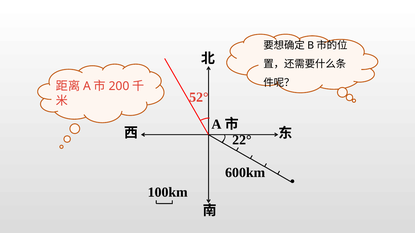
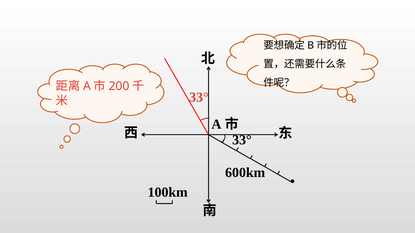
52°: 52° -> 33° (199, 98)
22°: 22° -> 33° (242, 140)
